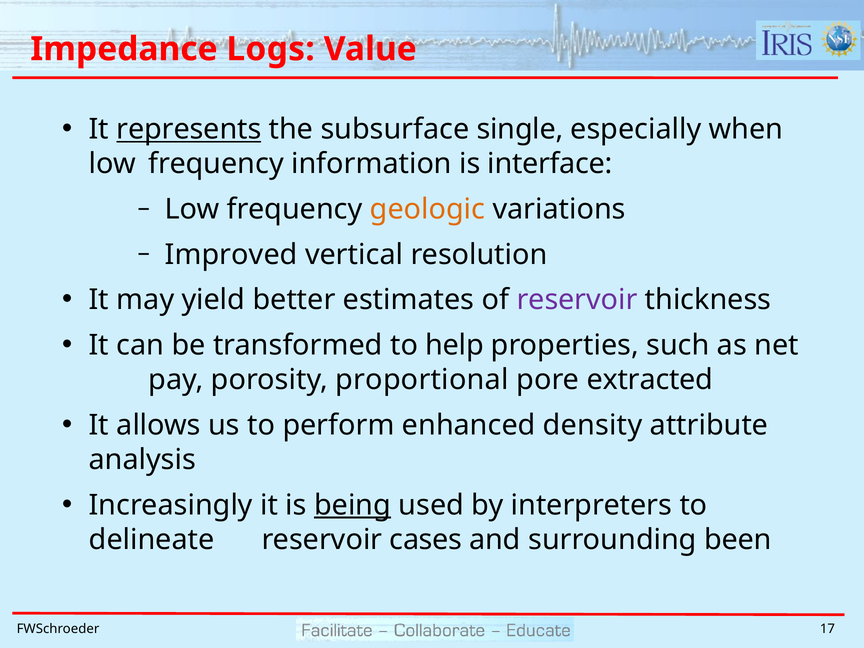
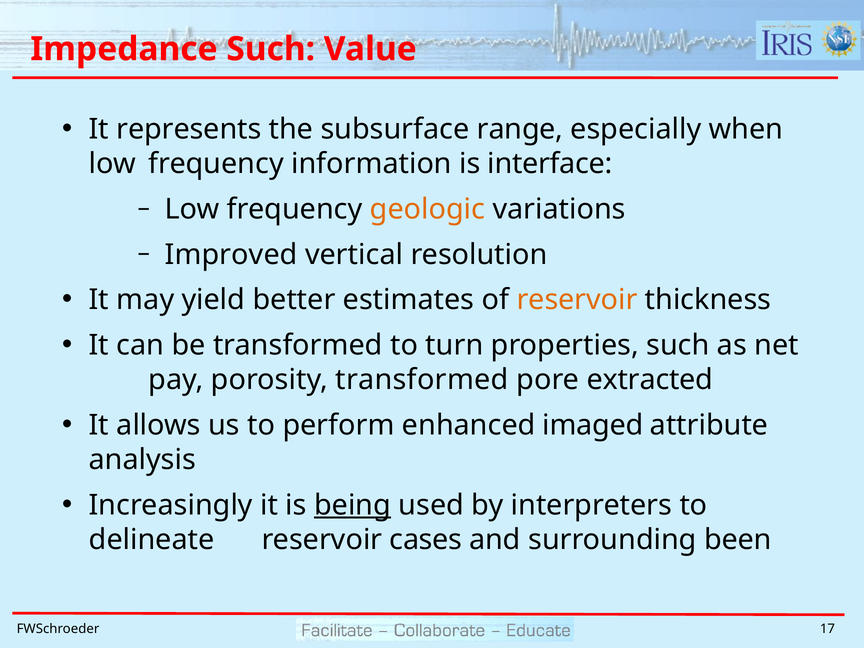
Impedance Logs: Logs -> Such (271, 49)
represents underline: present -> none (189, 129)
single: single -> range (520, 129)
reservoir colour: purple -> orange (577, 300)
help: help -> turn (454, 345)
porosity proportional: proportional -> transformed (422, 380)
density: density -> imaged (593, 425)
